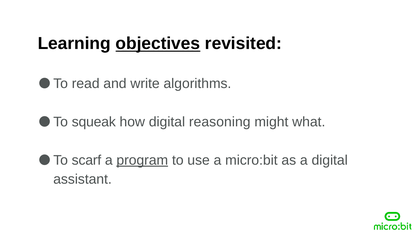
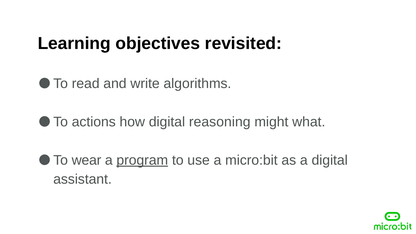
objectives underline: present -> none (158, 44)
squeak: squeak -> actions (94, 122)
scarf: scarf -> wear (86, 160)
